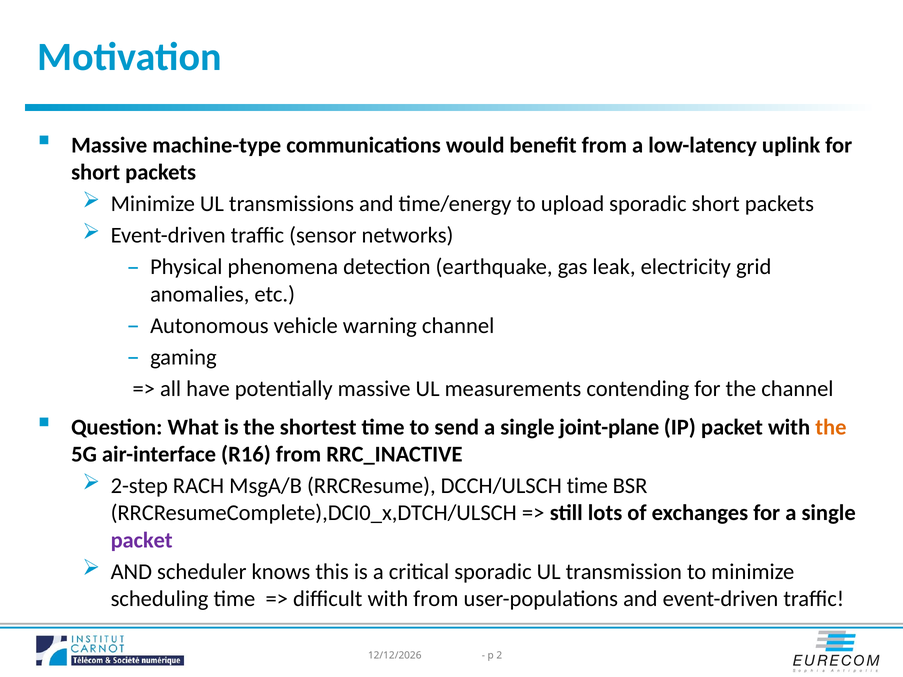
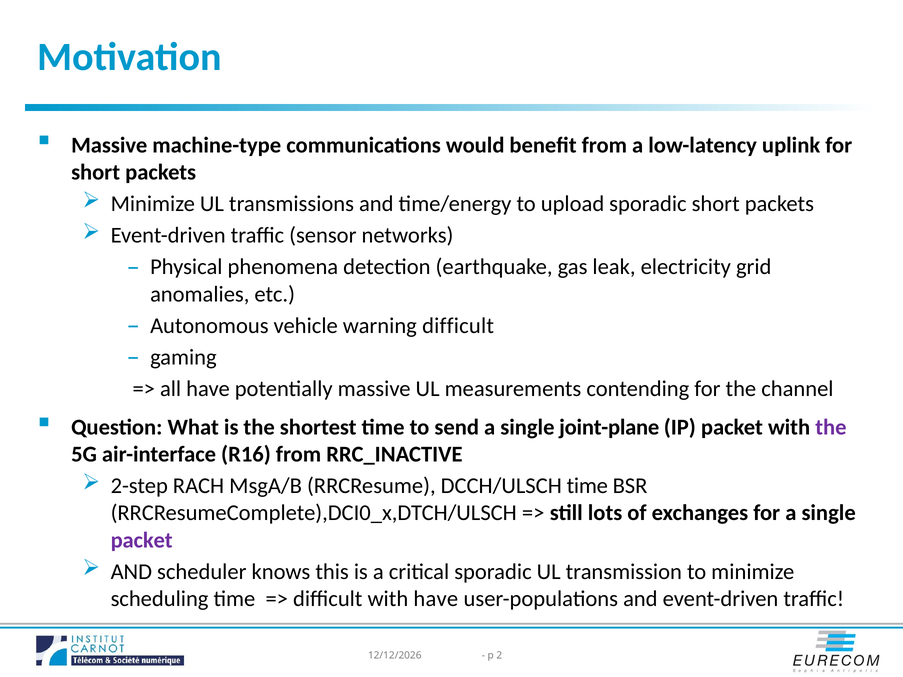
warning channel: channel -> difficult (458, 326)
the colour: orange -> purple (831, 427)
with from: from -> have (436, 599)
